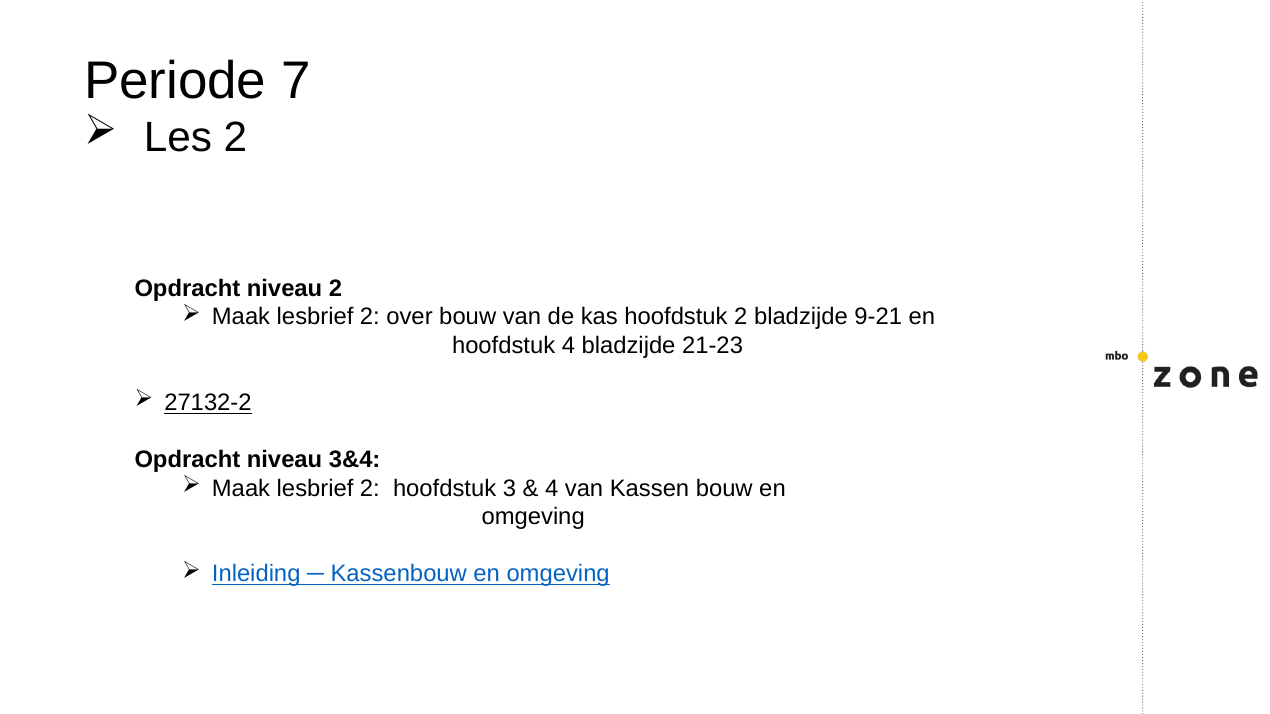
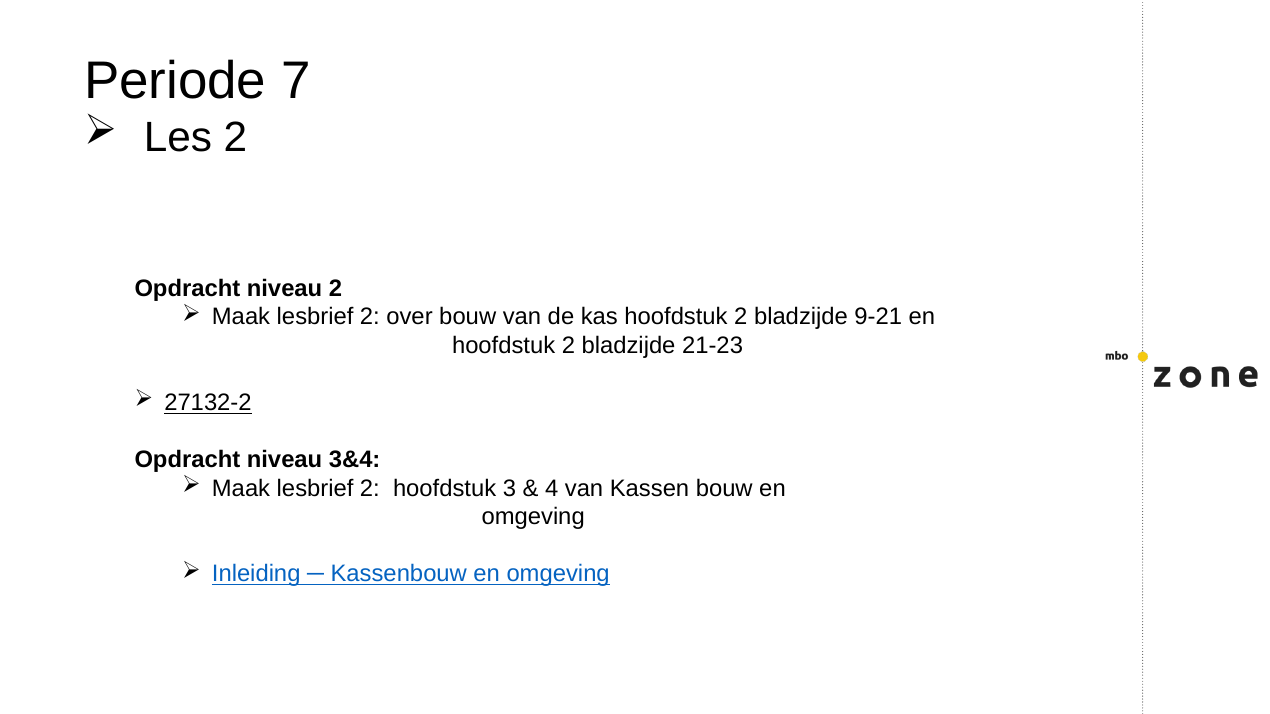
4: 4 -> 2 (568, 346)
